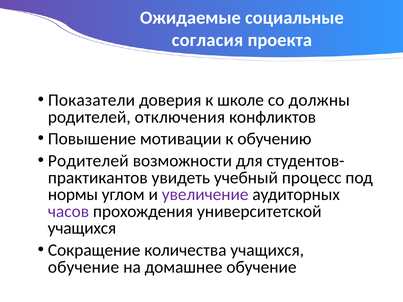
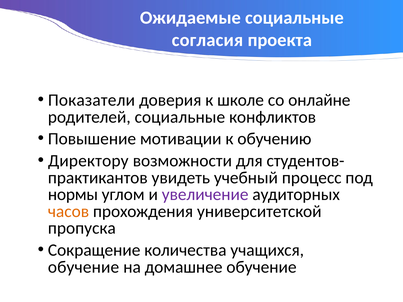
должны: должны -> онлайне (319, 100)
родителей отключения: отключения -> социальные (180, 117)
Родителей: Родителей -> Директору (88, 161)
часов colour: purple -> orange (68, 212)
учащихся: учащихся -> пропуска (82, 228)
